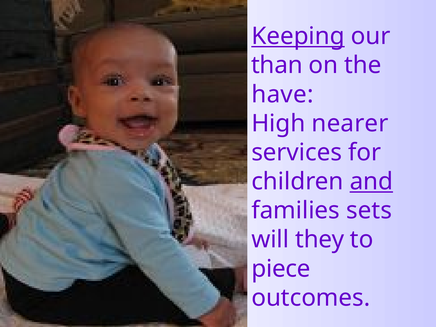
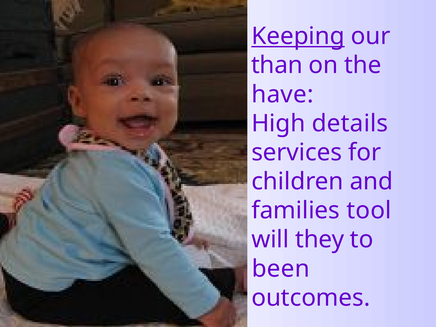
nearer: nearer -> details (350, 123)
and underline: present -> none (371, 182)
sets: sets -> tool (369, 211)
piece: piece -> been (281, 269)
